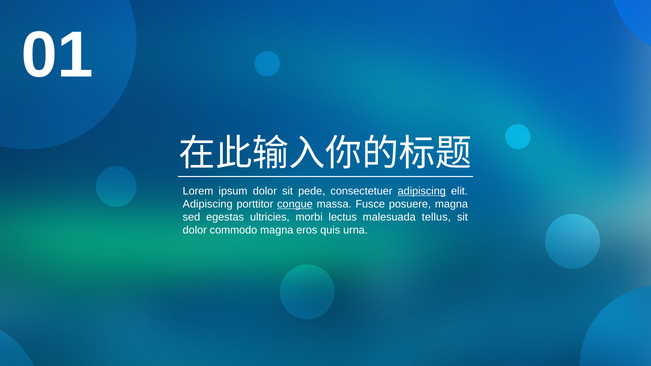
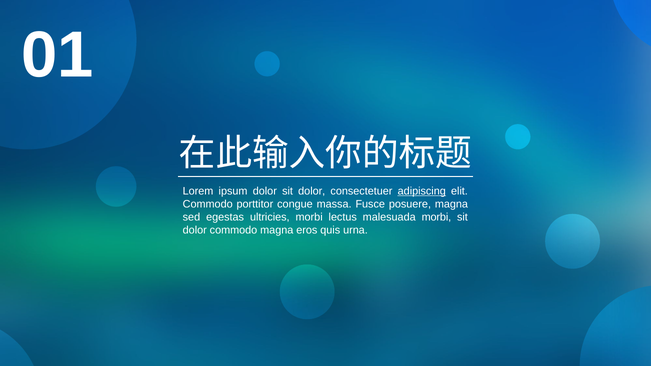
dolor sit pede: pede -> dolor (312, 191)
Adipiscing: Adipiscing -> Commodo (208, 204)
congue underline: present -> none (295, 204)
malesuada tellus: tellus -> morbi (436, 217)
